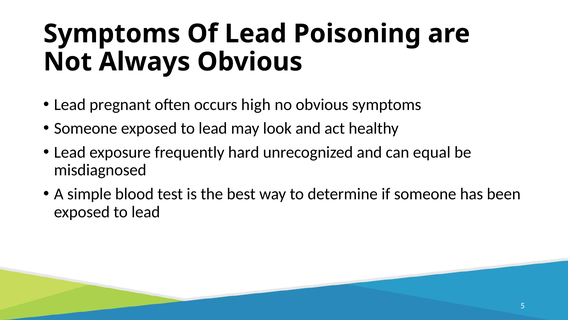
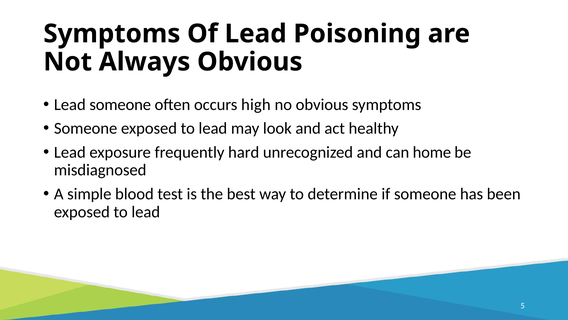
Lead pregnant: pregnant -> someone (120, 104)
equal: equal -> home (432, 152)
